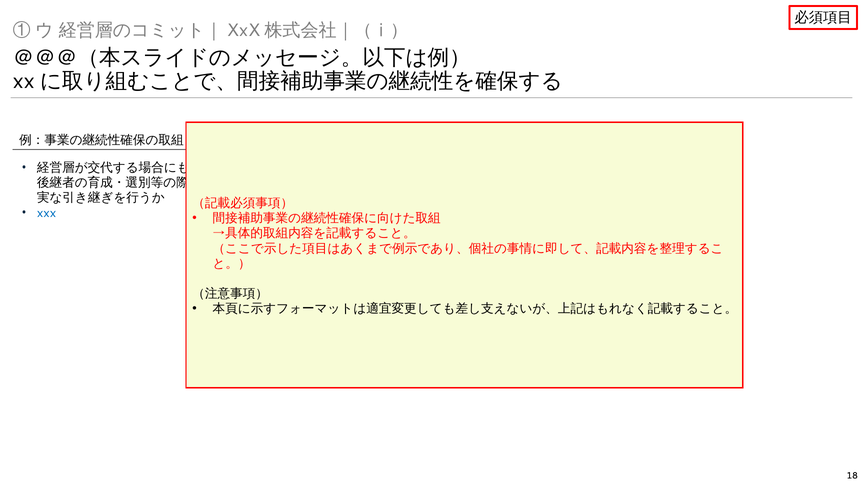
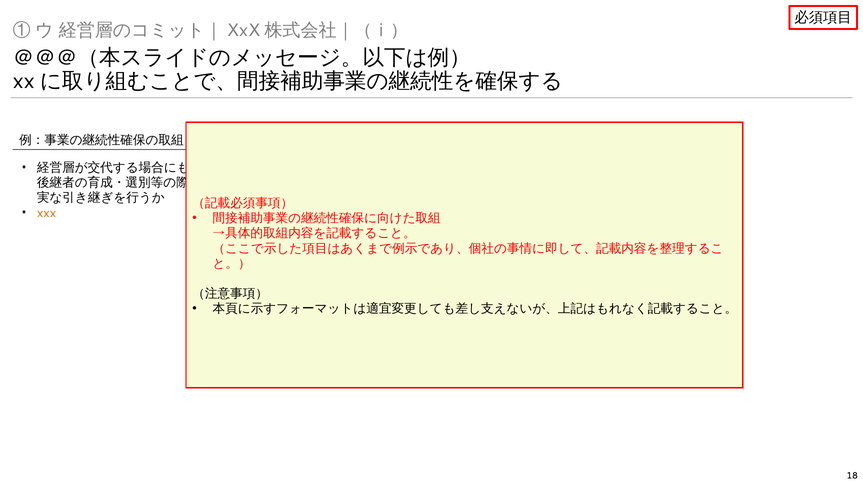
xxx colour: blue -> orange (47, 213)
